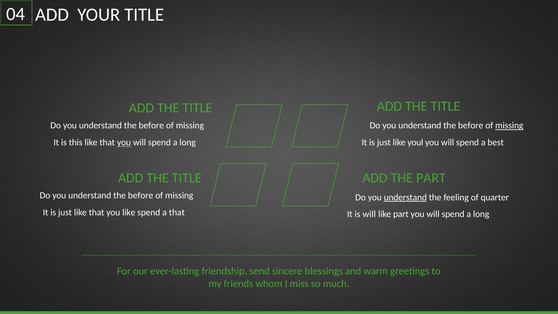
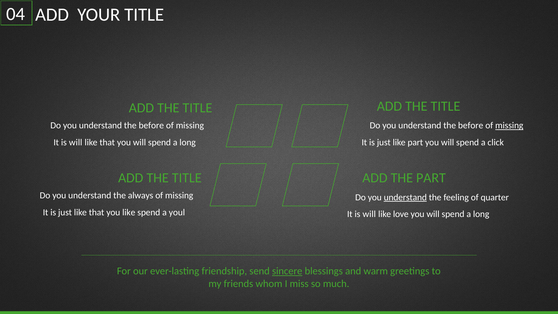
this: this -> will (76, 142)
you underline: present -> none (124, 142)
like youl: youl -> part (415, 142)
best: best -> click (496, 142)
before: before -> always (141, 195)
a that: that -> youl (177, 212)
like part: part -> love (401, 214)
sincere underline: none -> present (287, 271)
